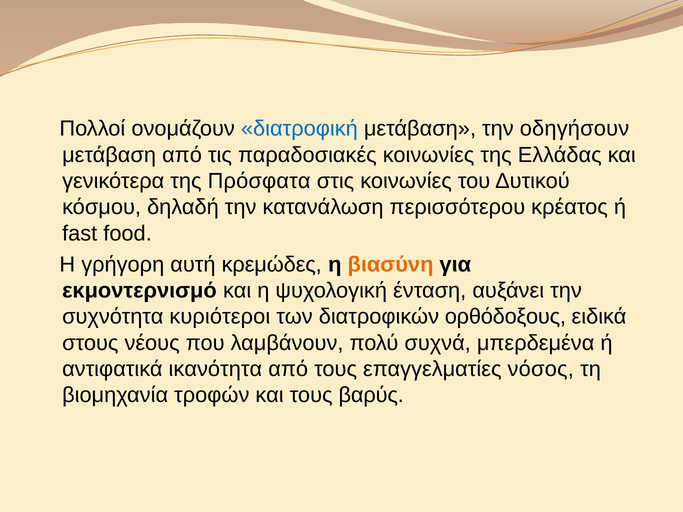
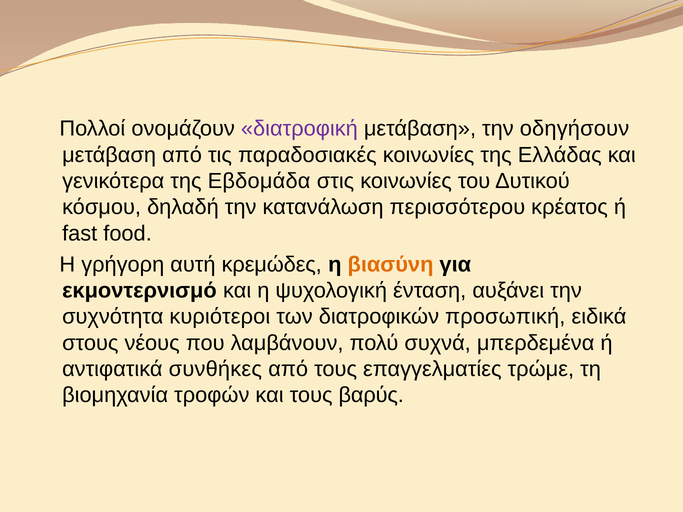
διατροφική colour: blue -> purple (299, 129)
Πρόσφατα: Πρόσφατα -> Εβδομάδα (259, 181)
ορθόδοξους: ορθόδοξους -> προσωπική (505, 317)
ικανότητα: ικανότητα -> συνθήκες (215, 369)
νόσος: νόσος -> τρώμε (541, 369)
